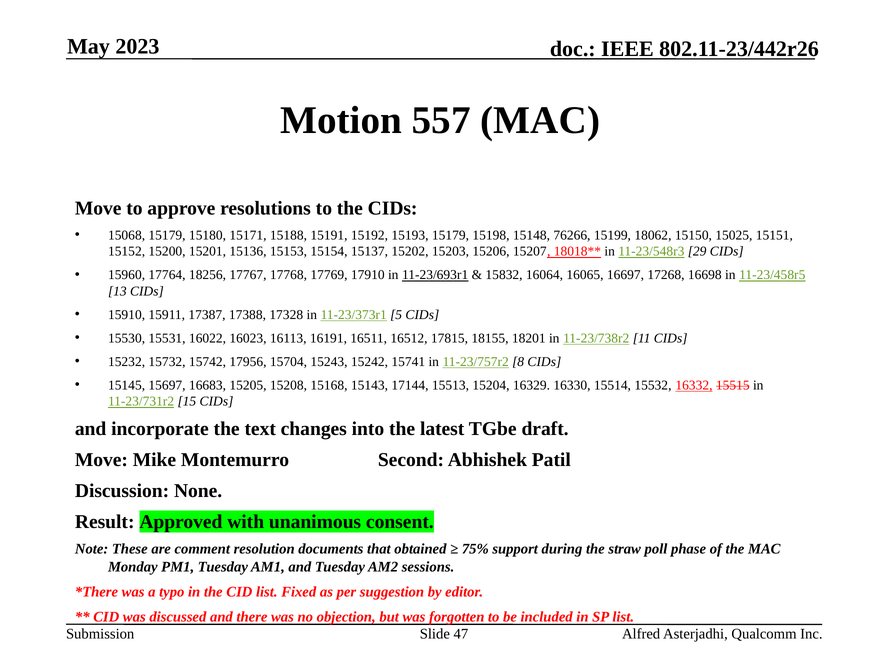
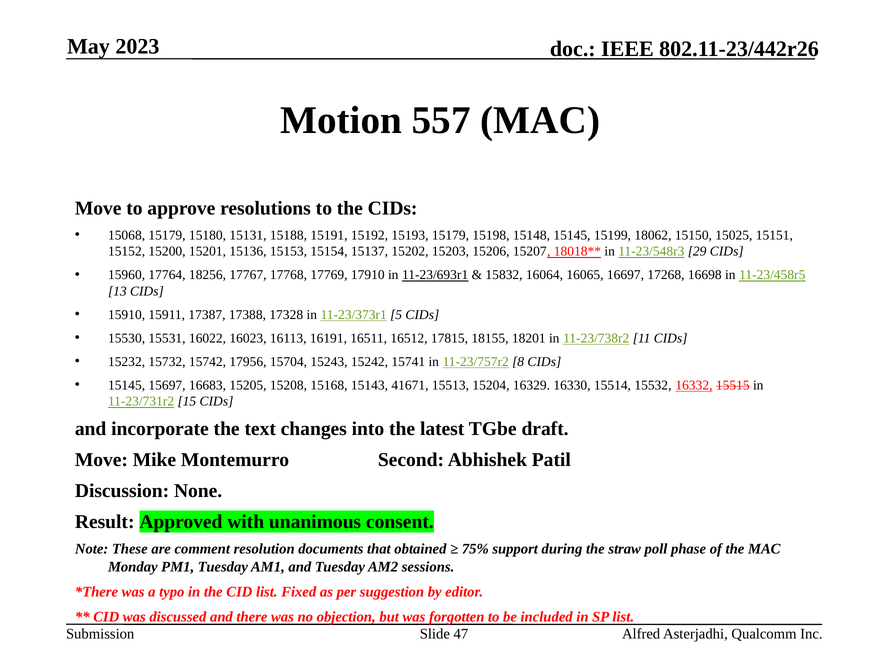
15171: 15171 -> 15131 (248, 235)
15148 76266: 76266 -> 15145 (572, 235)
17144: 17144 -> 41671 (410, 385)
